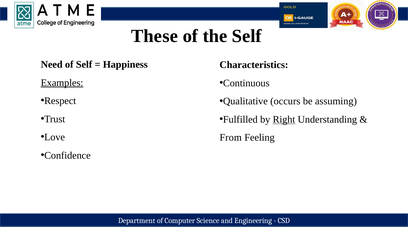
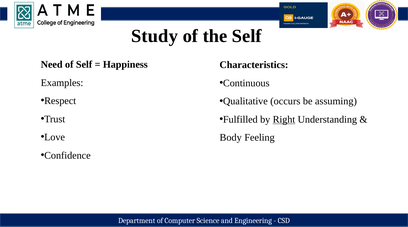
These: These -> Study (154, 36)
Examples underline: present -> none (62, 83)
From: From -> Body (231, 137)
